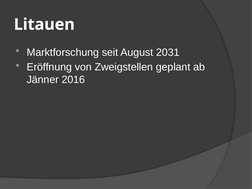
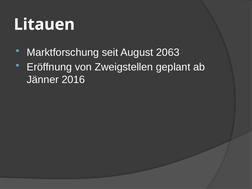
2031: 2031 -> 2063 (168, 52)
